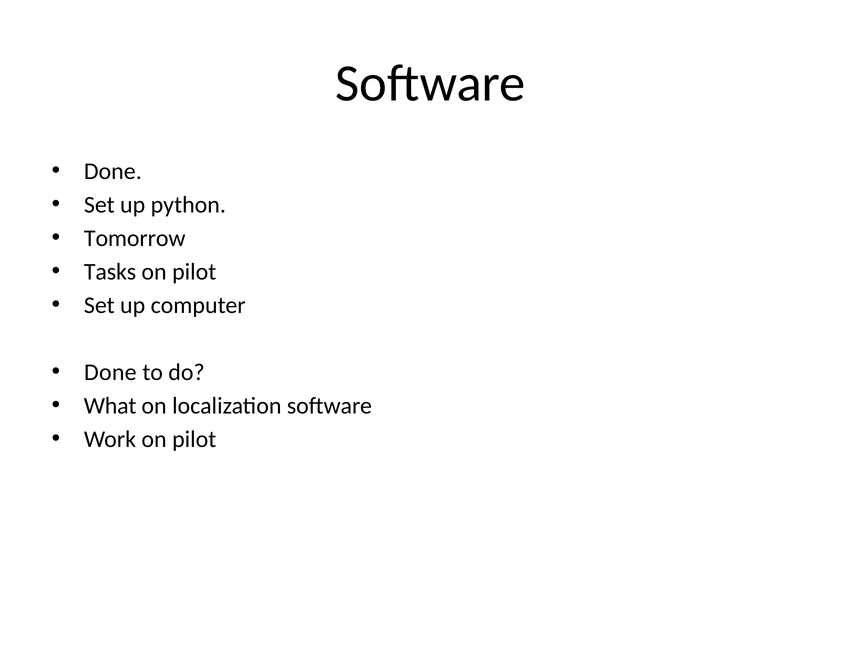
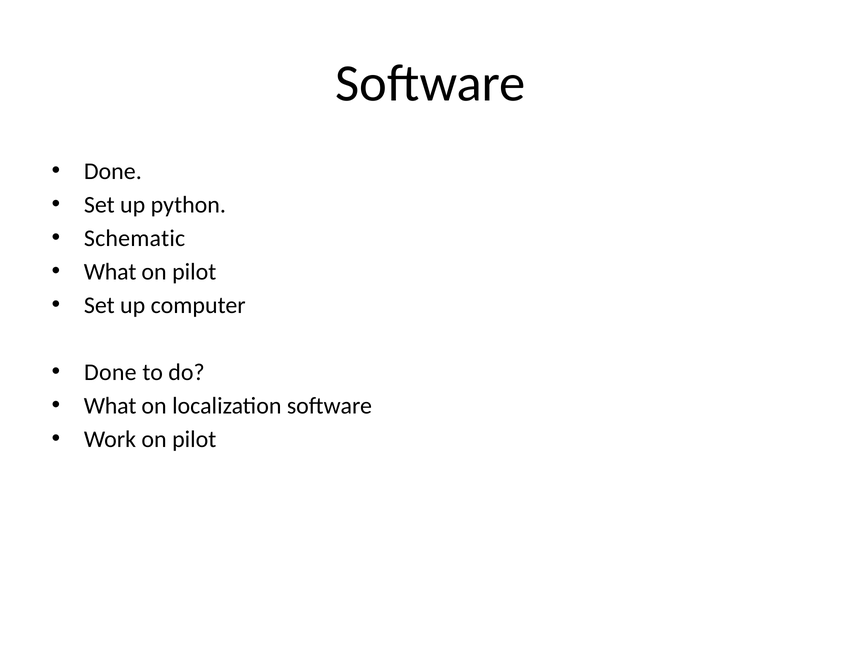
Tomorrow: Tomorrow -> Schematic (135, 238)
Tasks: Tasks -> What (110, 272)
